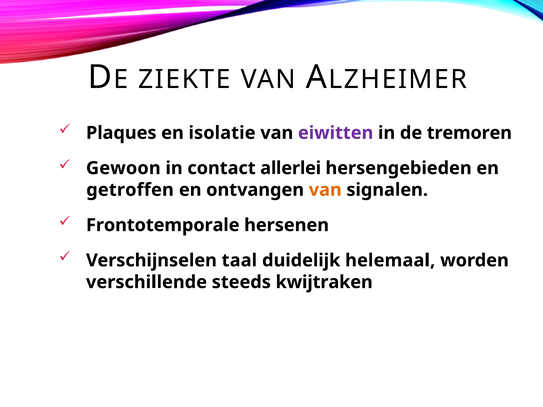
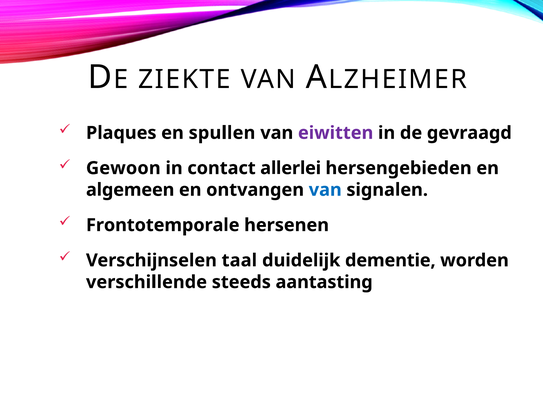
isolatie: isolatie -> spullen (222, 133)
tremoren: tremoren -> gevraagd (469, 133)
getroffen: getroffen -> algemeen (130, 190)
van colour: orange -> blue (325, 190)
helemaal: helemaal -> dementie (390, 261)
kwijtraken: kwijtraken -> aantasting (324, 282)
